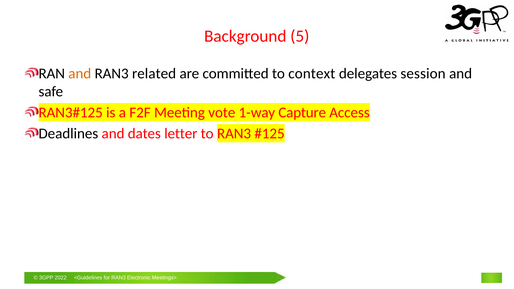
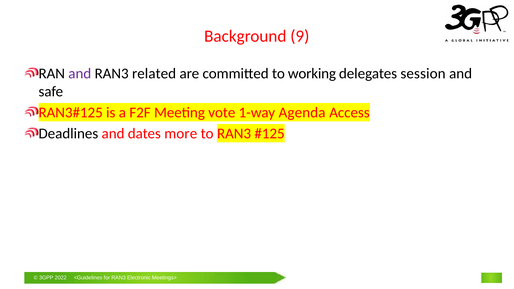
5: 5 -> 9 (300, 36)
and colour: orange -> purple (80, 73)
context: context -> working (312, 73)
Capture: Capture -> Agenda (302, 112)
letter: letter -> more (181, 133)
